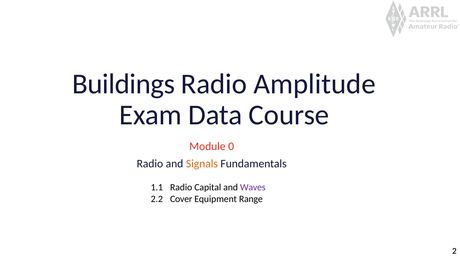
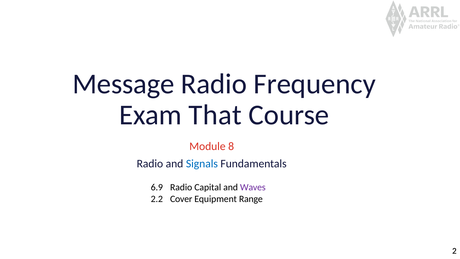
Buildings: Buildings -> Message (124, 84)
Amplitude: Amplitude -> Frequency (315, 84)
Data: Data -> That (215, 115)
0: 0 -> 8 (231, 146)
Signals colour: orange -> blue (202, 164)
1.1: 1.1 -> 6.9 (157, 187)
